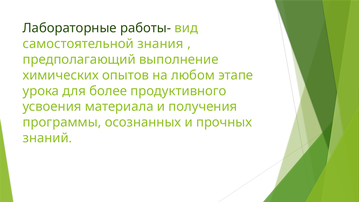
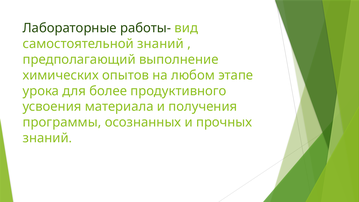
самостоятельной знания: знания -> знаний (160, 44)
